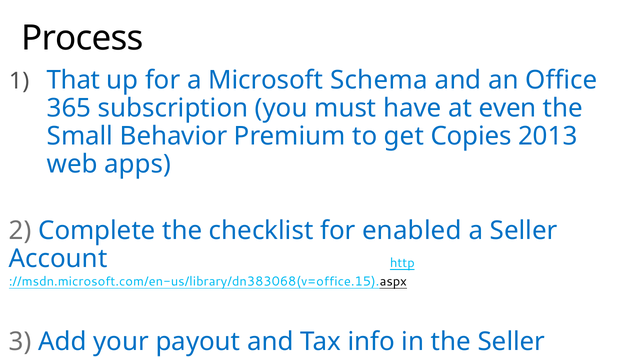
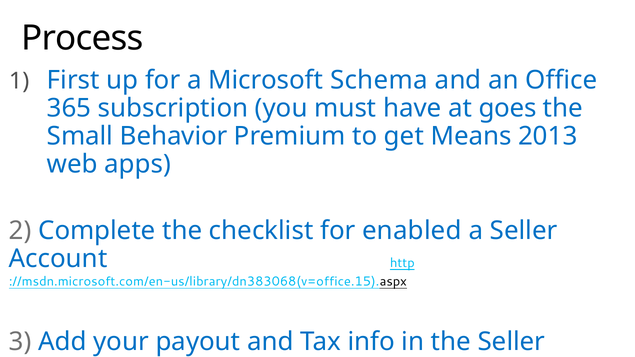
That: That -> First (73, 80)
even: even -> goes (508, 108)
Copies: Copies -> Means (471, 136)
